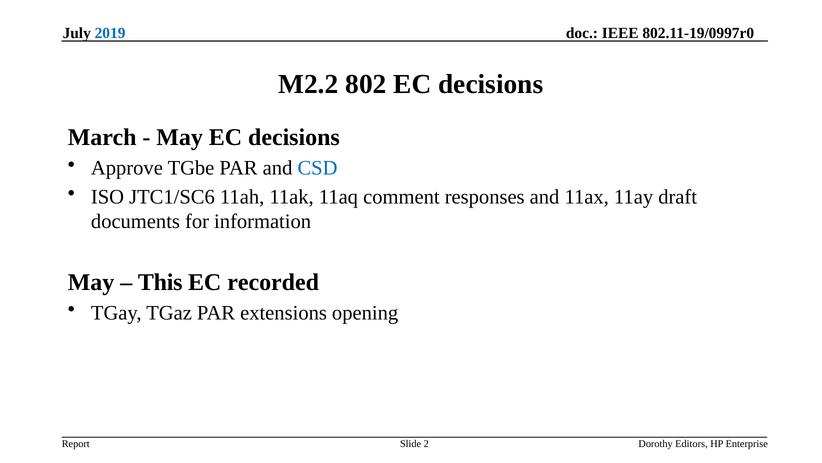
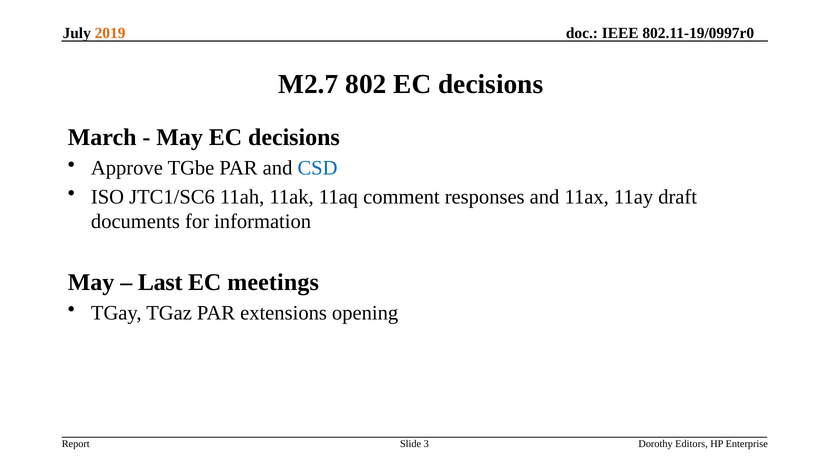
2019 colour: blue -> orange (110, 33)
M2.2: M2.2 -> M2.7 (308, 84)
This: This -> Last (160, 282)
recorded: recorded -> meetings (273, 282)
2: 2 -> 3 (426, 443)
